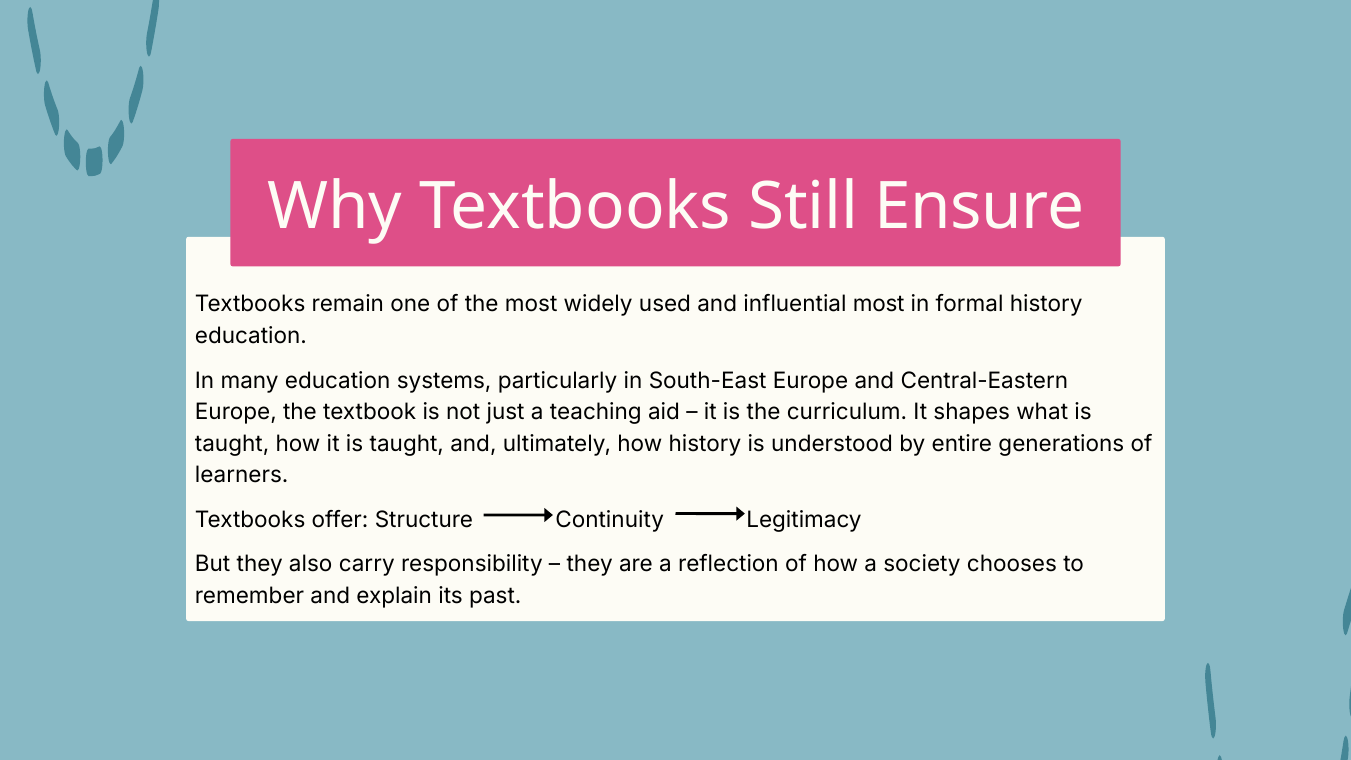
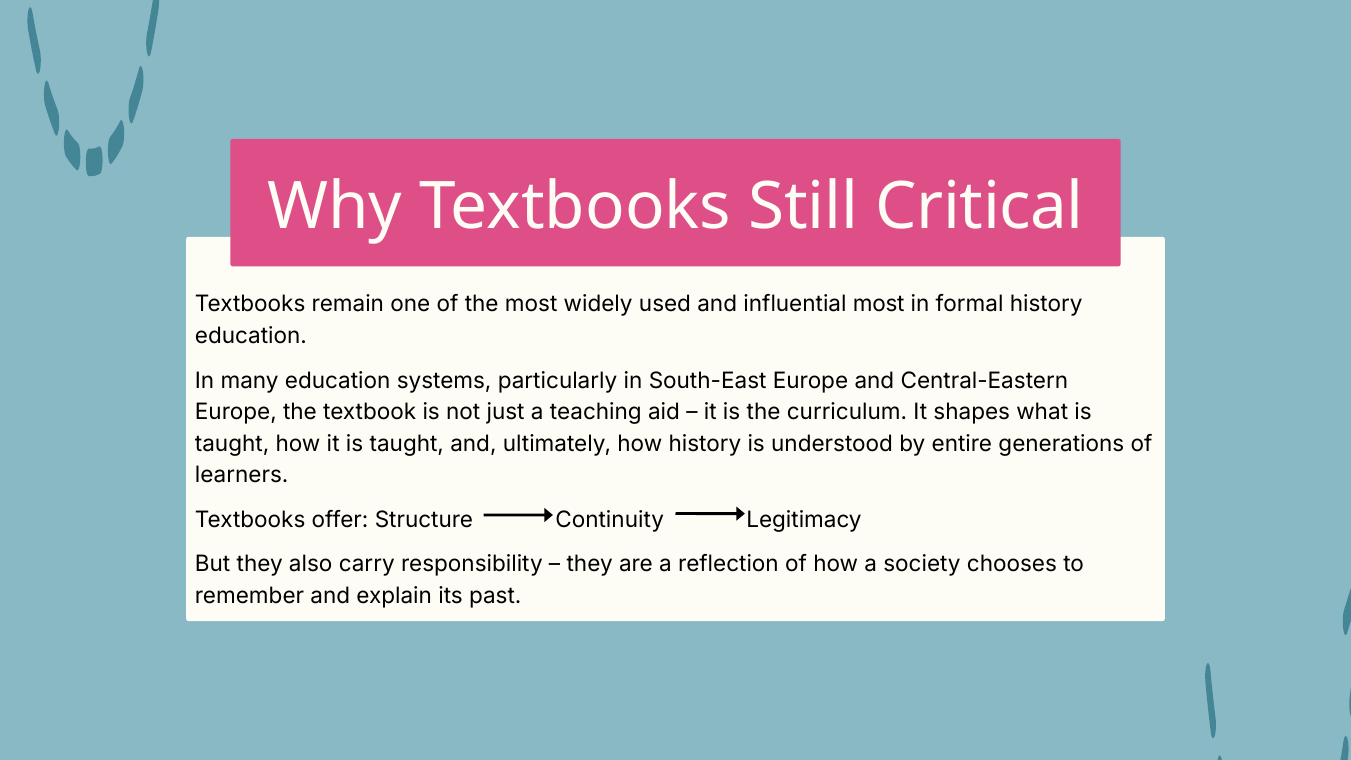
Ensure: Ensure -> Critical (980, 207)
